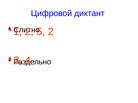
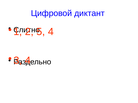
5 2: 2 -> 4 (51, 32)
